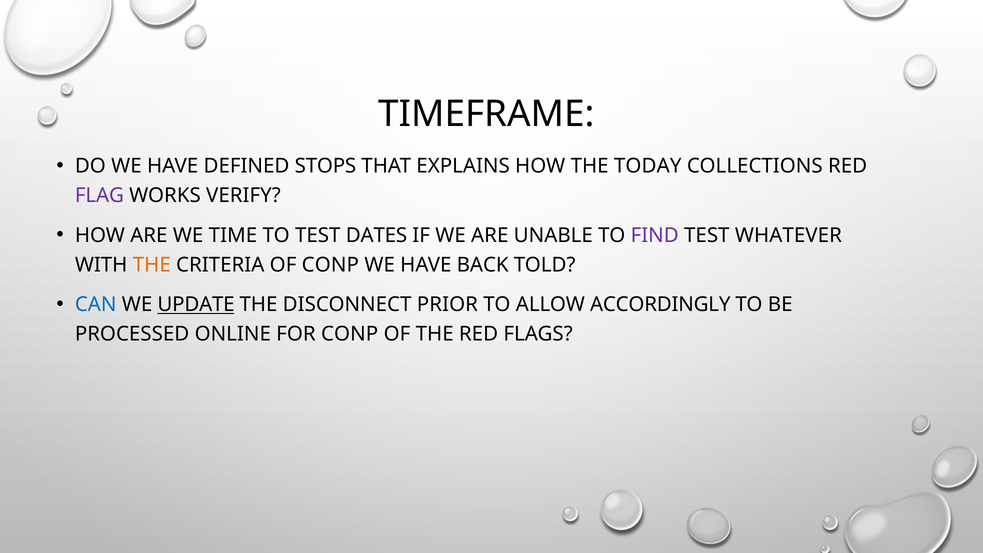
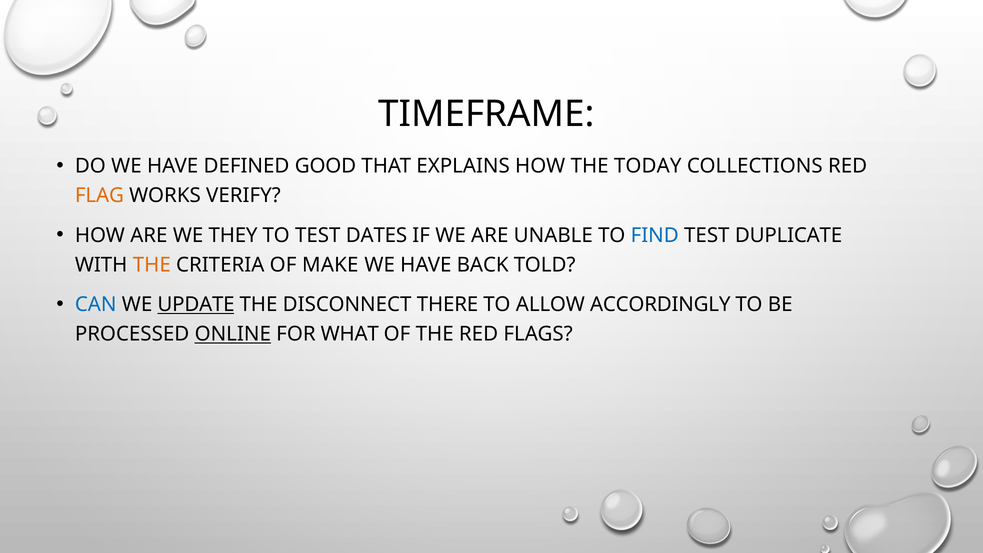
STOPS: STOPS -> GOOD (325, 166)
FLAG colour: purple -> orange (99, 196)
TIME: TIME -> THEY (233, 235)
FIND colour: purple -> blue (655, 235)
WHATEVER: WHATEVER -> DUPLICATE (789, 235)
OF CONP: CONP -> MAKE (330, 265)
PRIOR: PRIOR -> THERE (448, 305)
ONLINE underline: none -> present (233, 334)
FOR CONP: CONP -> WHAT (350, 334)
